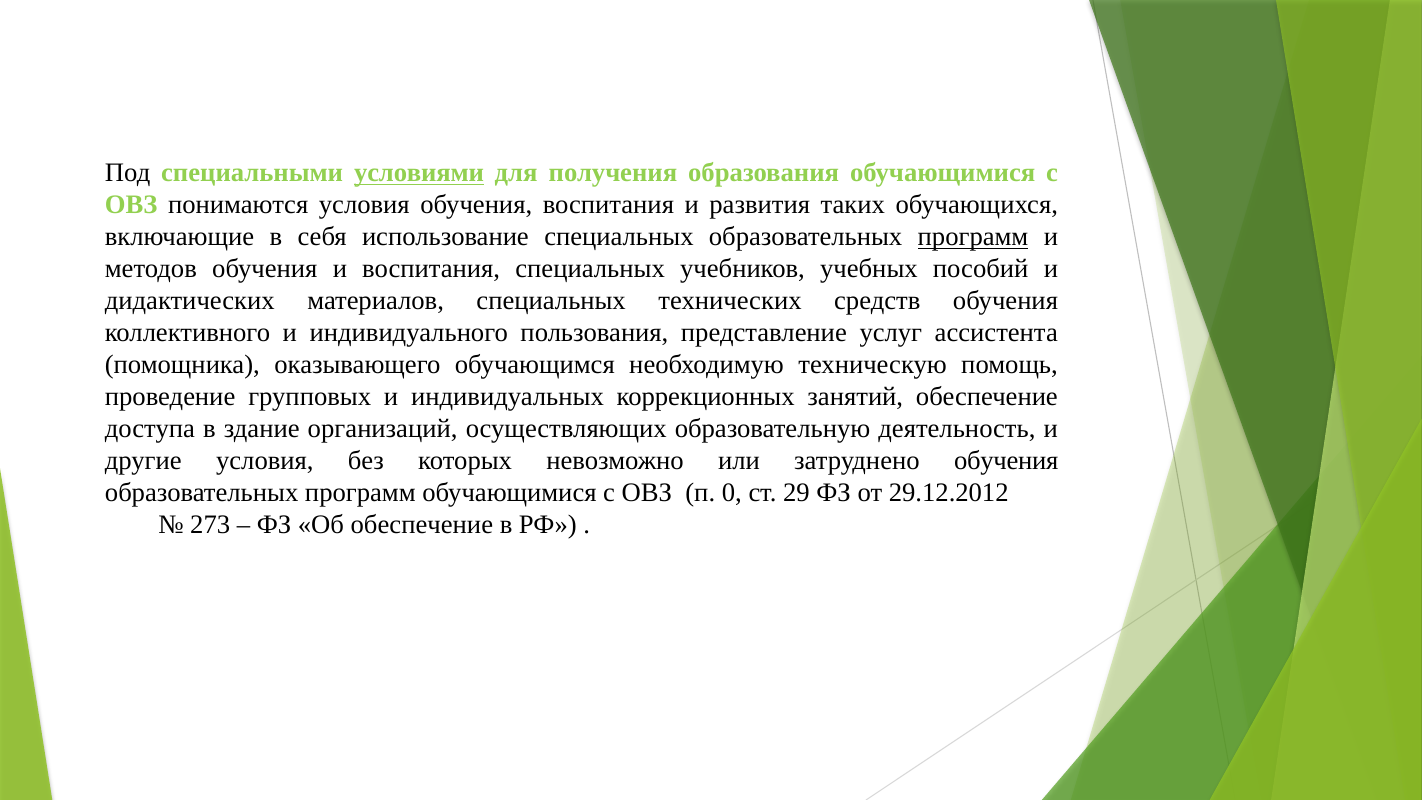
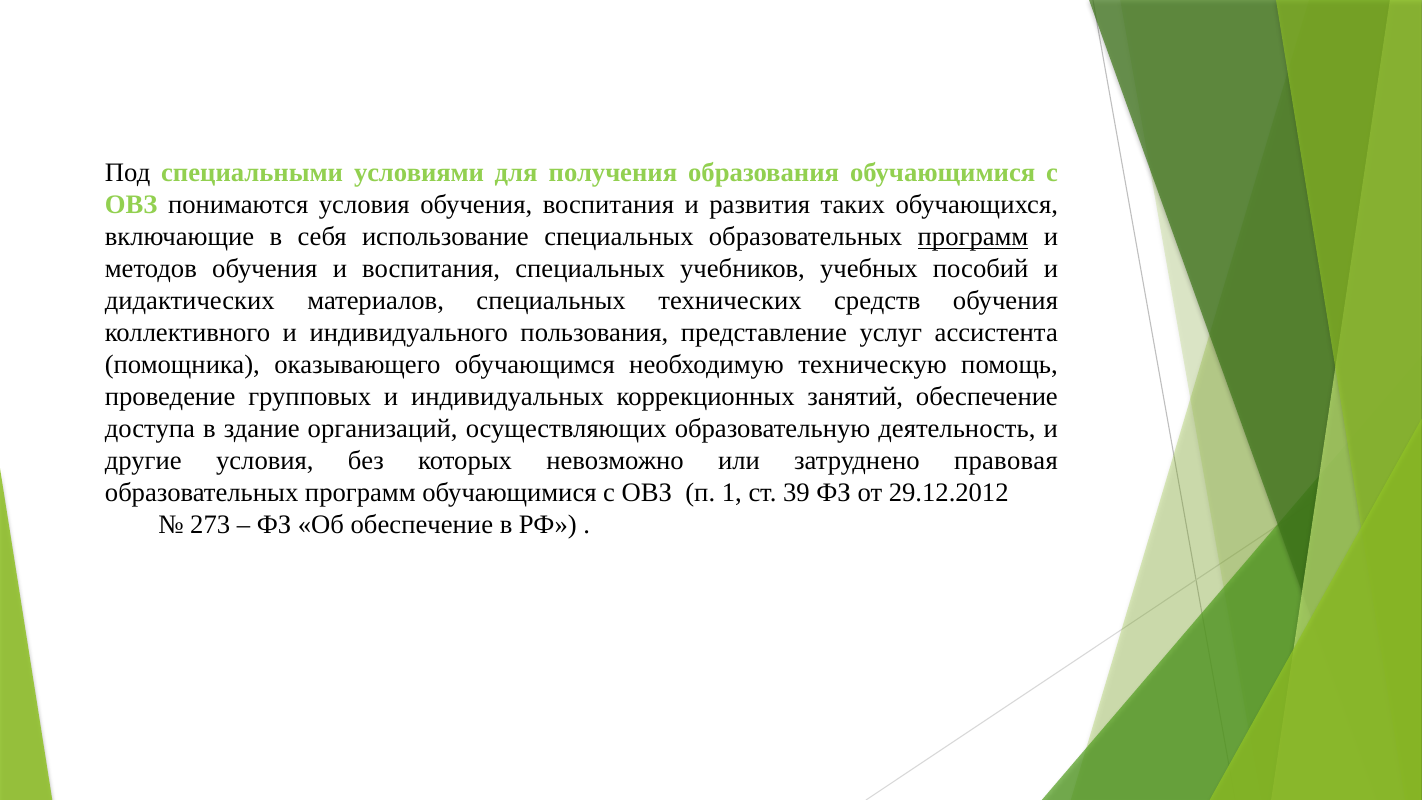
условиями underline: present -> none (419, 173)
затруднено обучения: обучения -> правовая (1006, 461)
0: 0 -> 1 (732, 493)
29: 29 -> 39 (796, 493)
